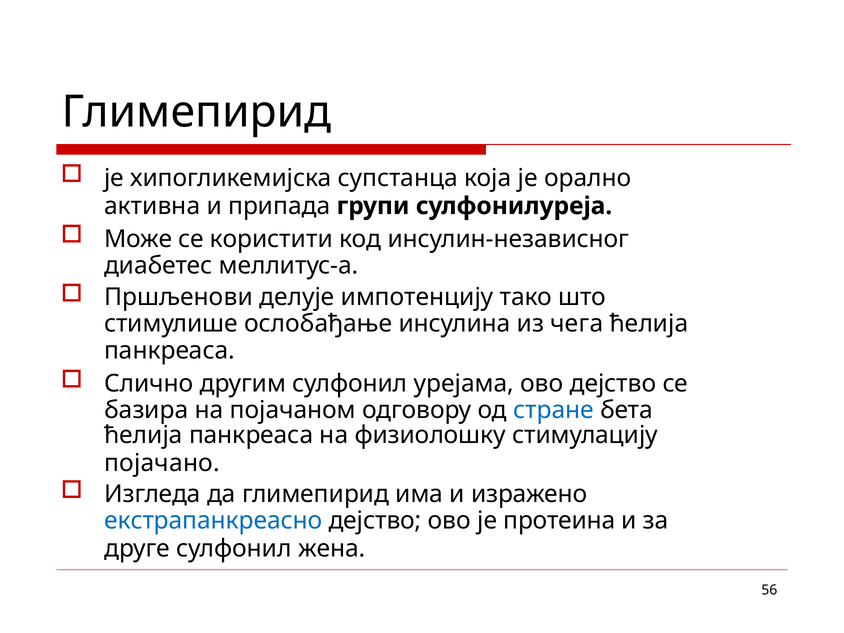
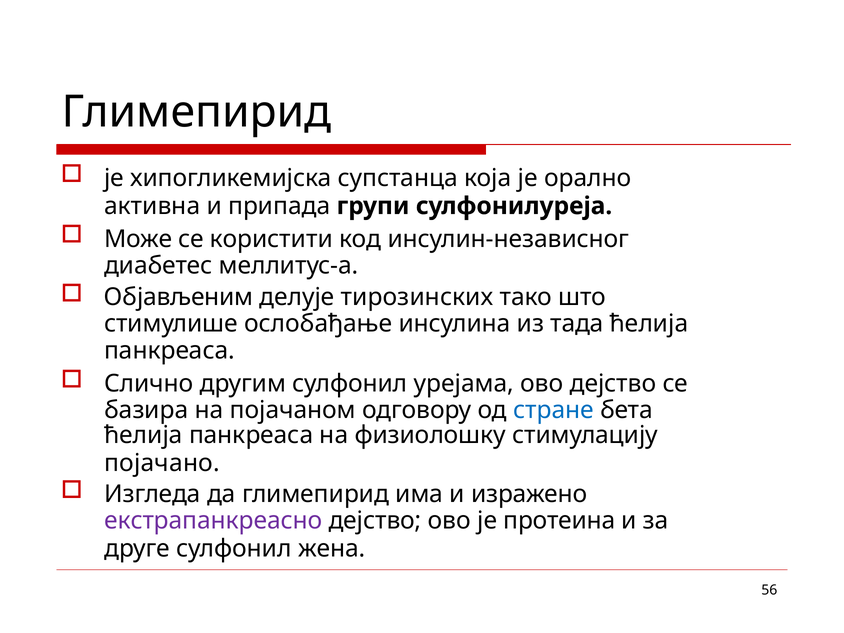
Пршљенови: Пршљенови -> Објављеним (179, 297)
импотенцију: импотенцију -> тирозинских (417, 297)
чега: чега -> тада (577, 324)
екстрапанкреасно colour: blue -> purple (213, 521)
